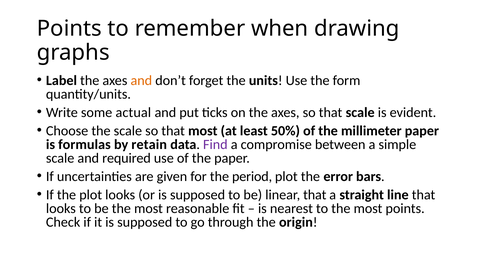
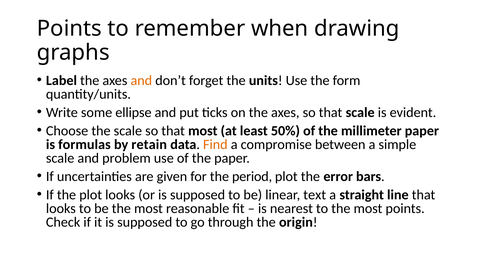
actual: actual -> ellipse (133, 113)
Find colour: purple -> orange (215, 145)
required: required -> problem (126, 158)
linear that: that -> text (315, 195)
